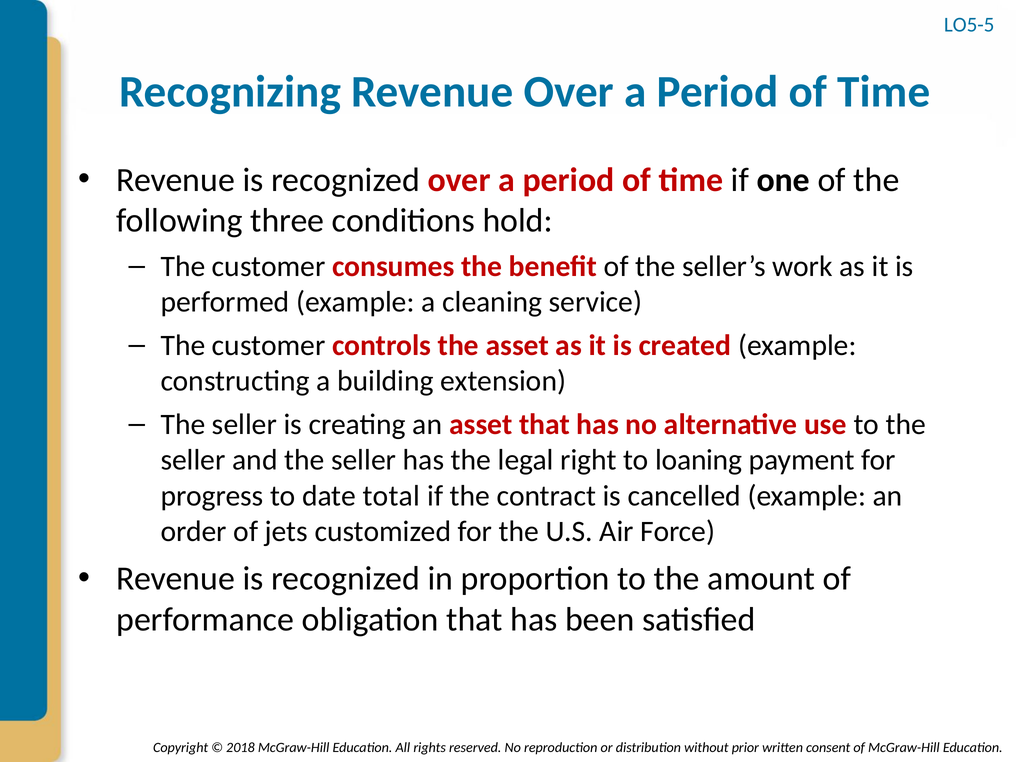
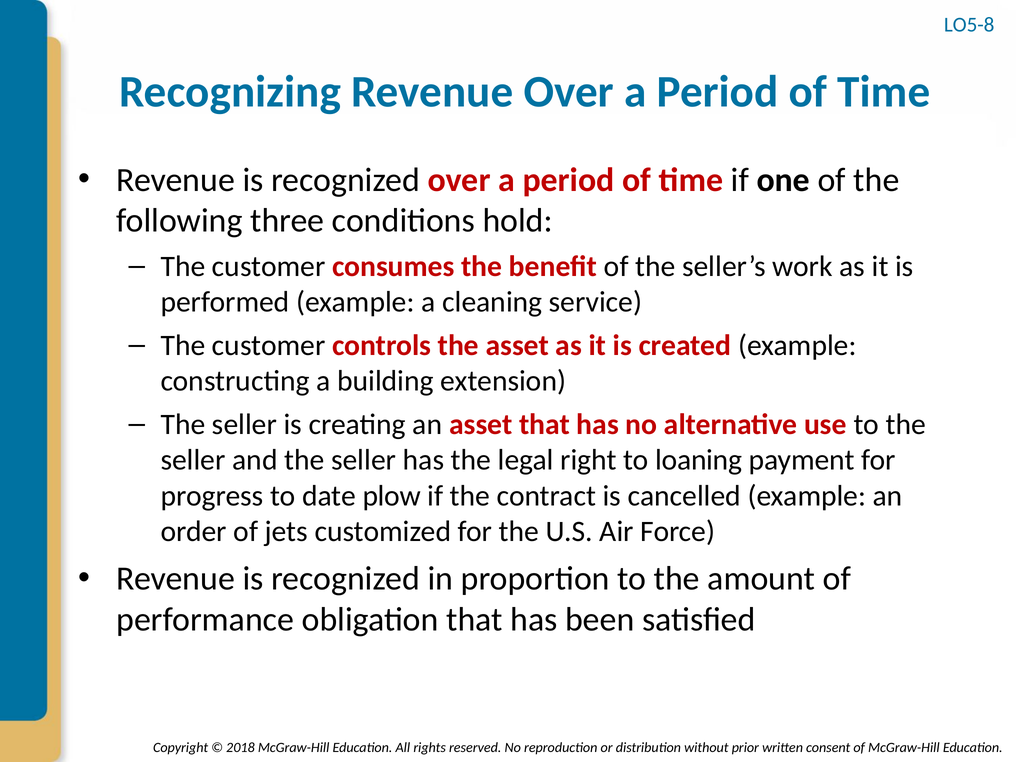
LO5-5: LO5-5 -> LO5-8 (969, 25)
total: total -> plow (392, 496)
